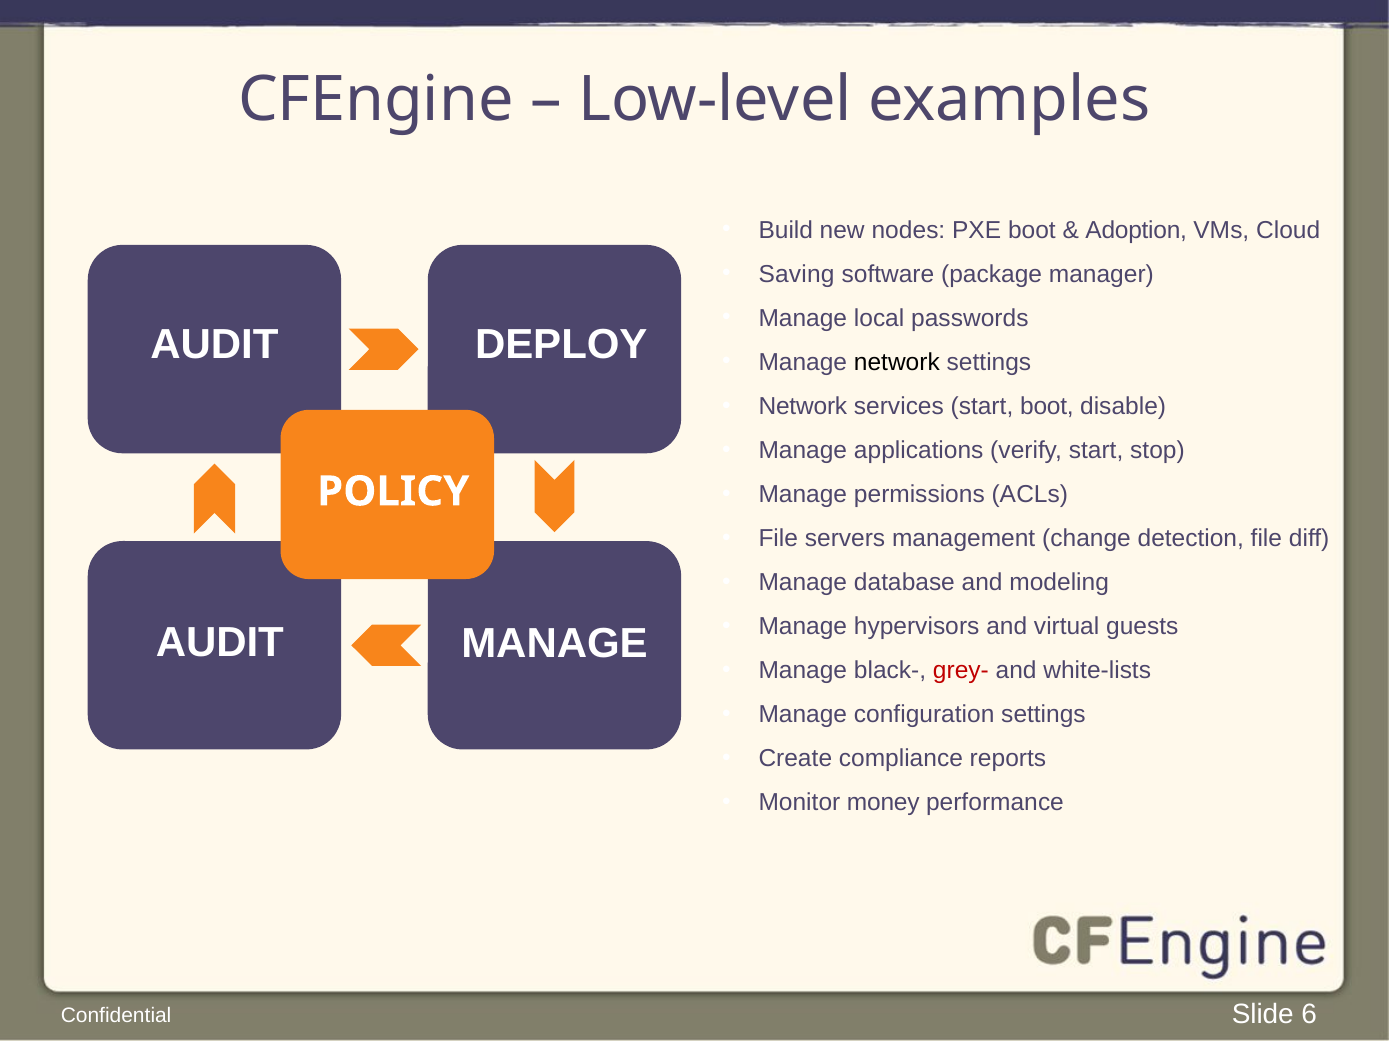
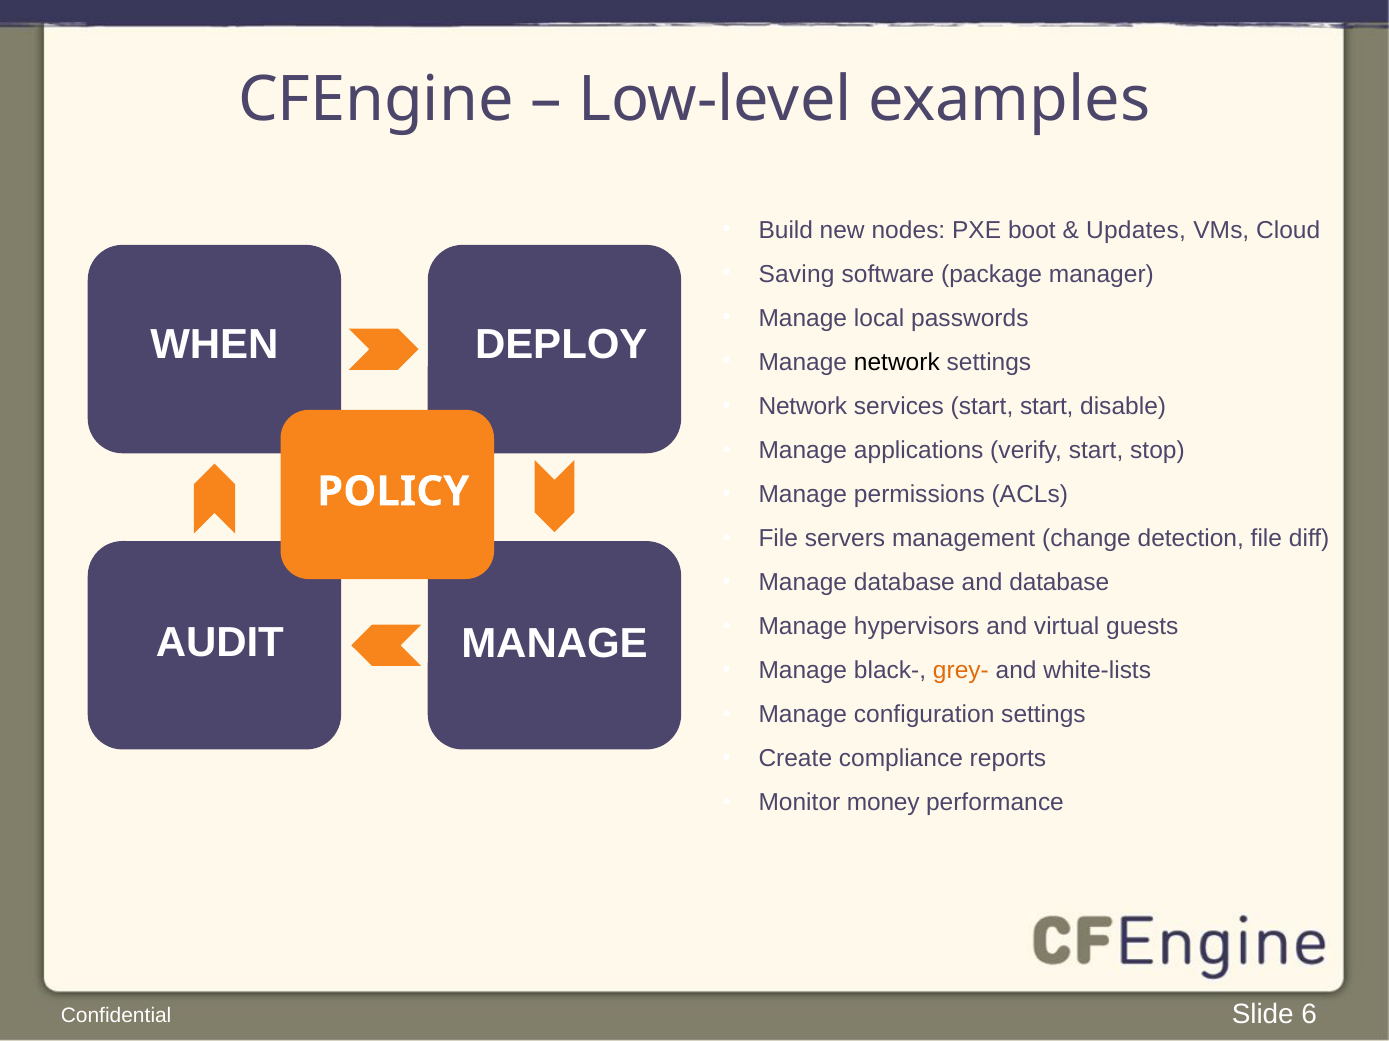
Adoption: Adoption -> Updates (1136, 230)
AUDIT: AUDIT -> WHEN (214, 345)
start boot: boot -> start (1047, 407)
and modeling: modeling -> database (1059, 583)
grey- colour: red -> orange (961, 671)
